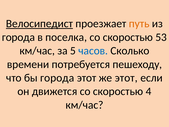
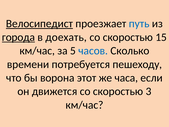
путь colour: orange -> blue (139, 24)
города underline: none -> present (18, 37)
поселка: поселка -> доехать (66, 37)
53: 53 -> 15 (161, 37)
бы города: города -> ворона (57, 78)
же этот: этот -> часа (126, 78)
4: 4 -> 3 (148, 91)
